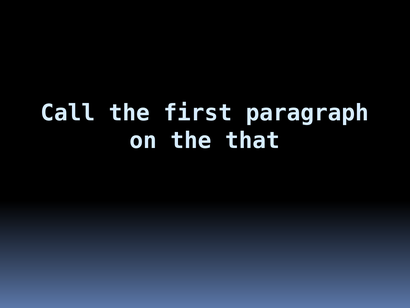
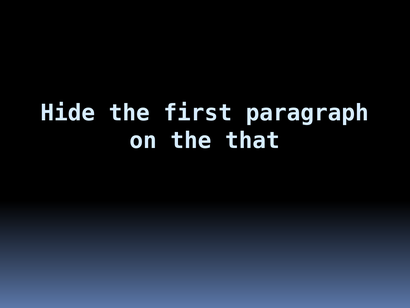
Call: Call -> Hide (68, 113)
